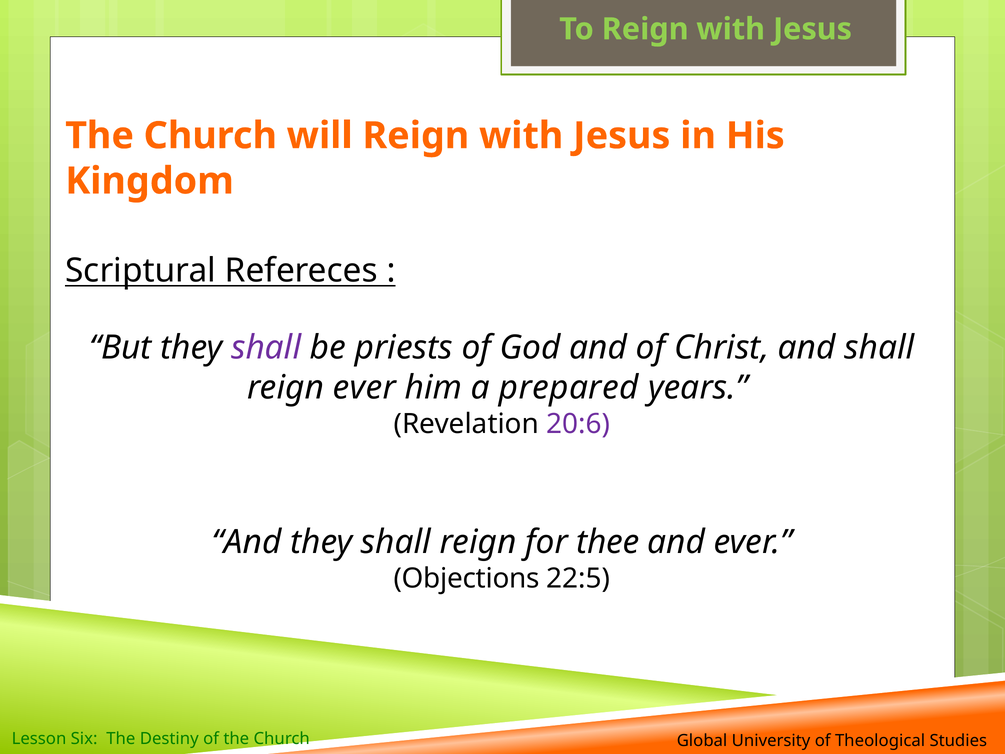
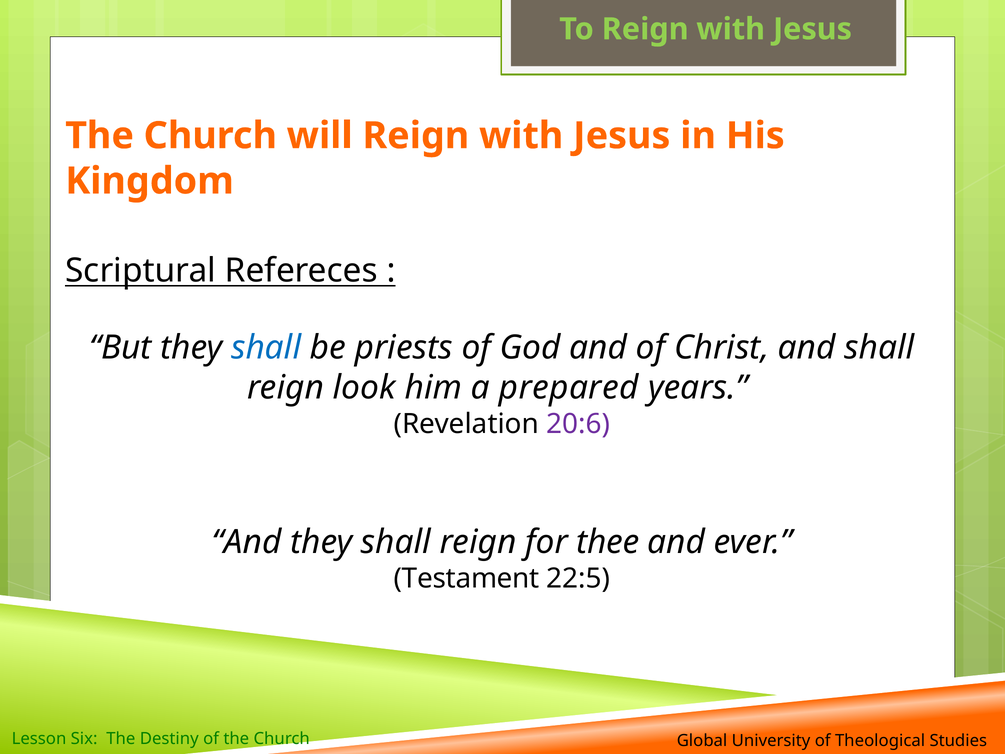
shall colour: purple -> blue (266, 347)
reign ever: ever -> look (364, 388)
Objections: Objections -> Testament (467, 578)
